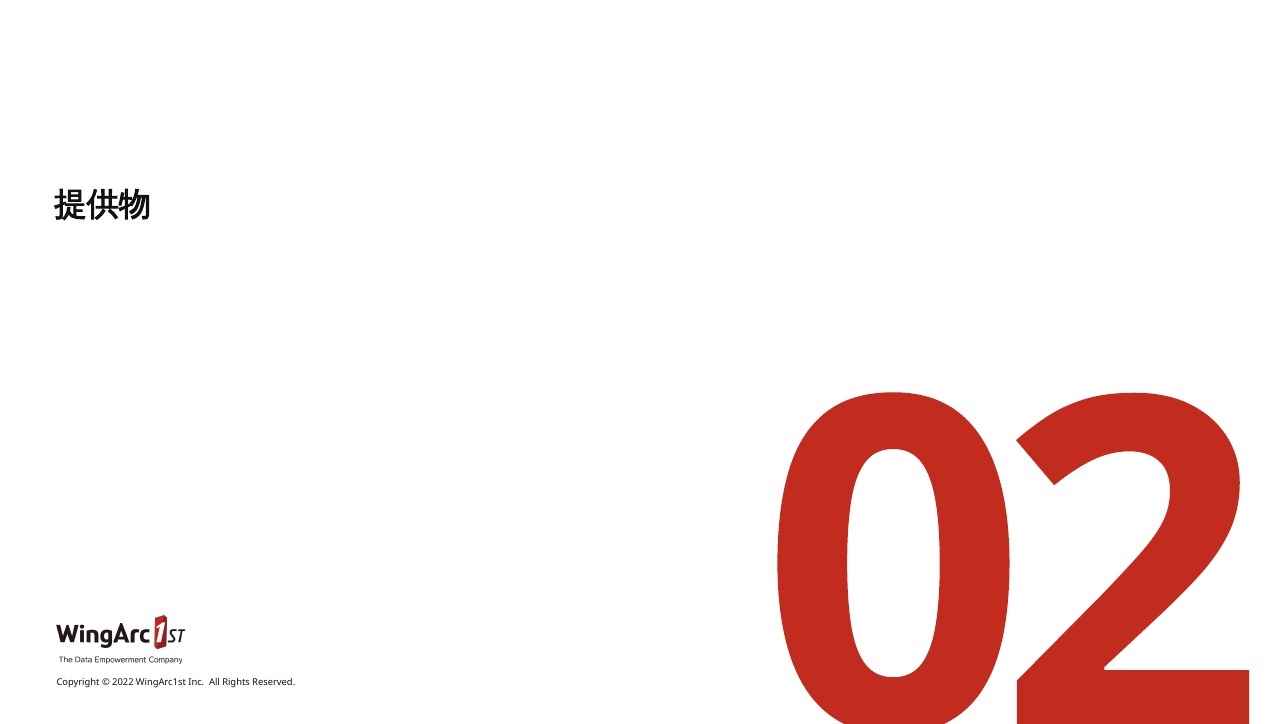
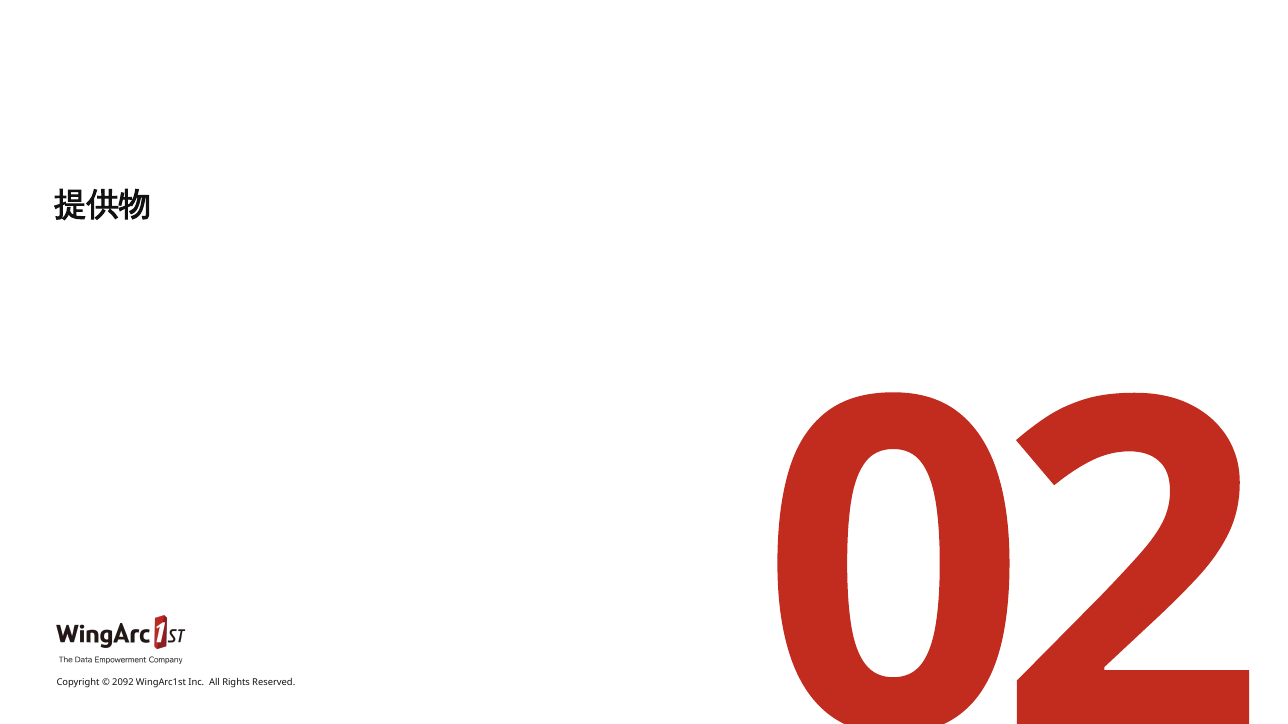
2022: 2022 -> 2092 (123, 683)
